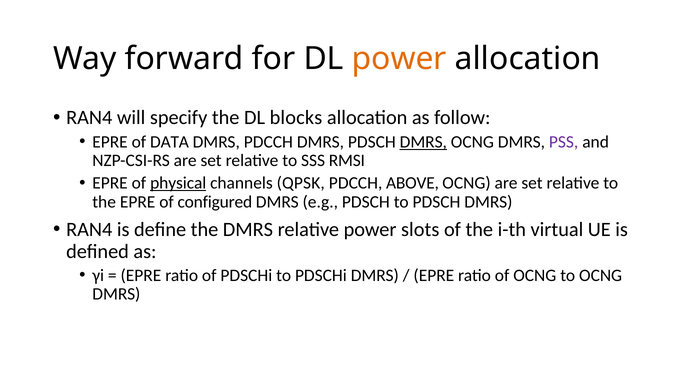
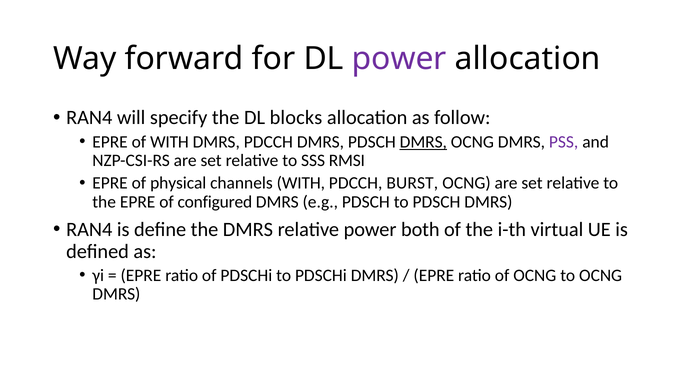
power colour: orange -> purple (399, 59)
of DATA: DATA -> WITH (170, 142)
physical underline: present -> none (178, 183)
channels QPSK: QPSK -> WITH (301, 183)
ABOVE: ABOVE -> BURST (412, 183)
slots: slots -> both (420, 229)
